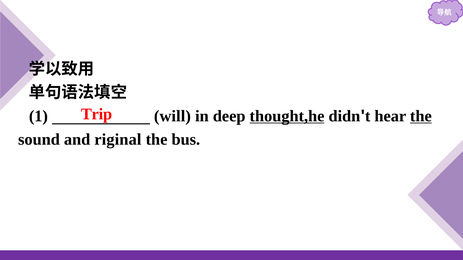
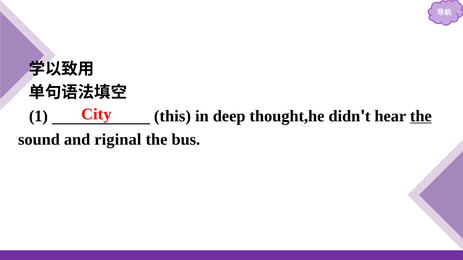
Trip: Trip -> City (96, 114)
will: will -> this (172, 116)
thought,he underline: present -> none (287, 116)
